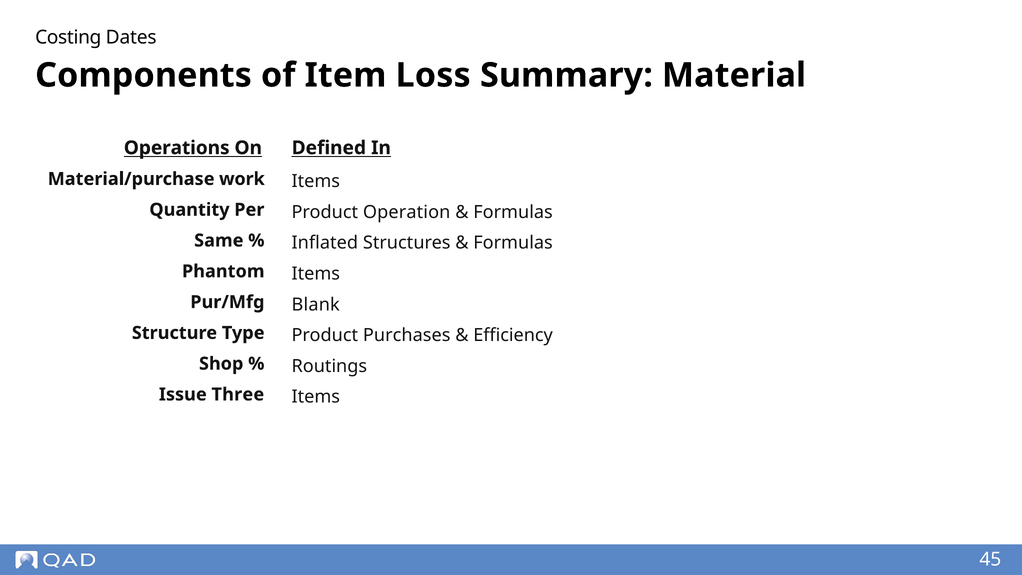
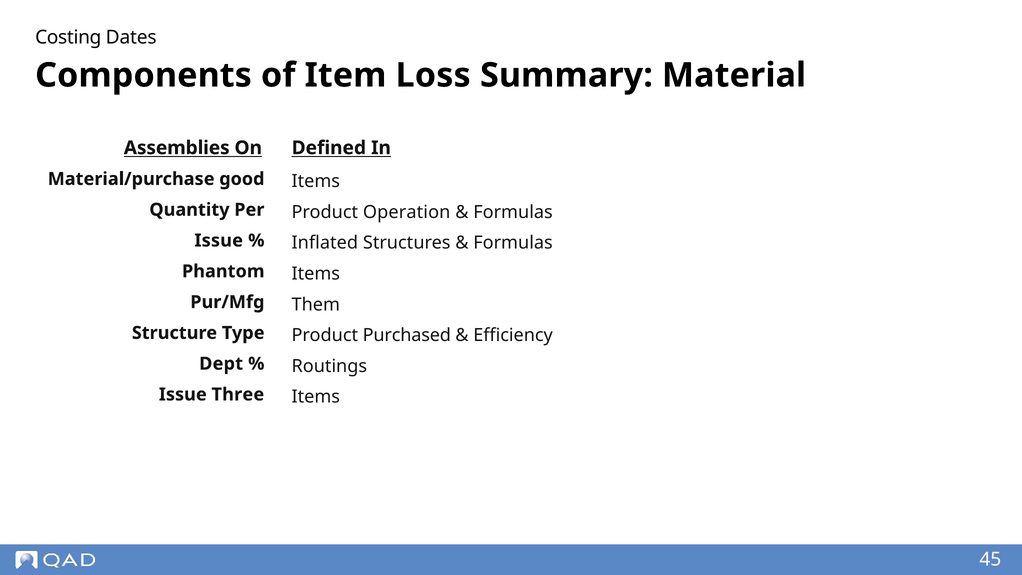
Operations: Operations -> Assemblies (177, 148)
work: work -> good (242, 179)
Same: Same -> Issue (219, 241)
Blank: Blank -> Them (316, 304)
Purchases: Purchases -> Purchased (407, 335)
Shop: Shop -> Dept (221, 364)
